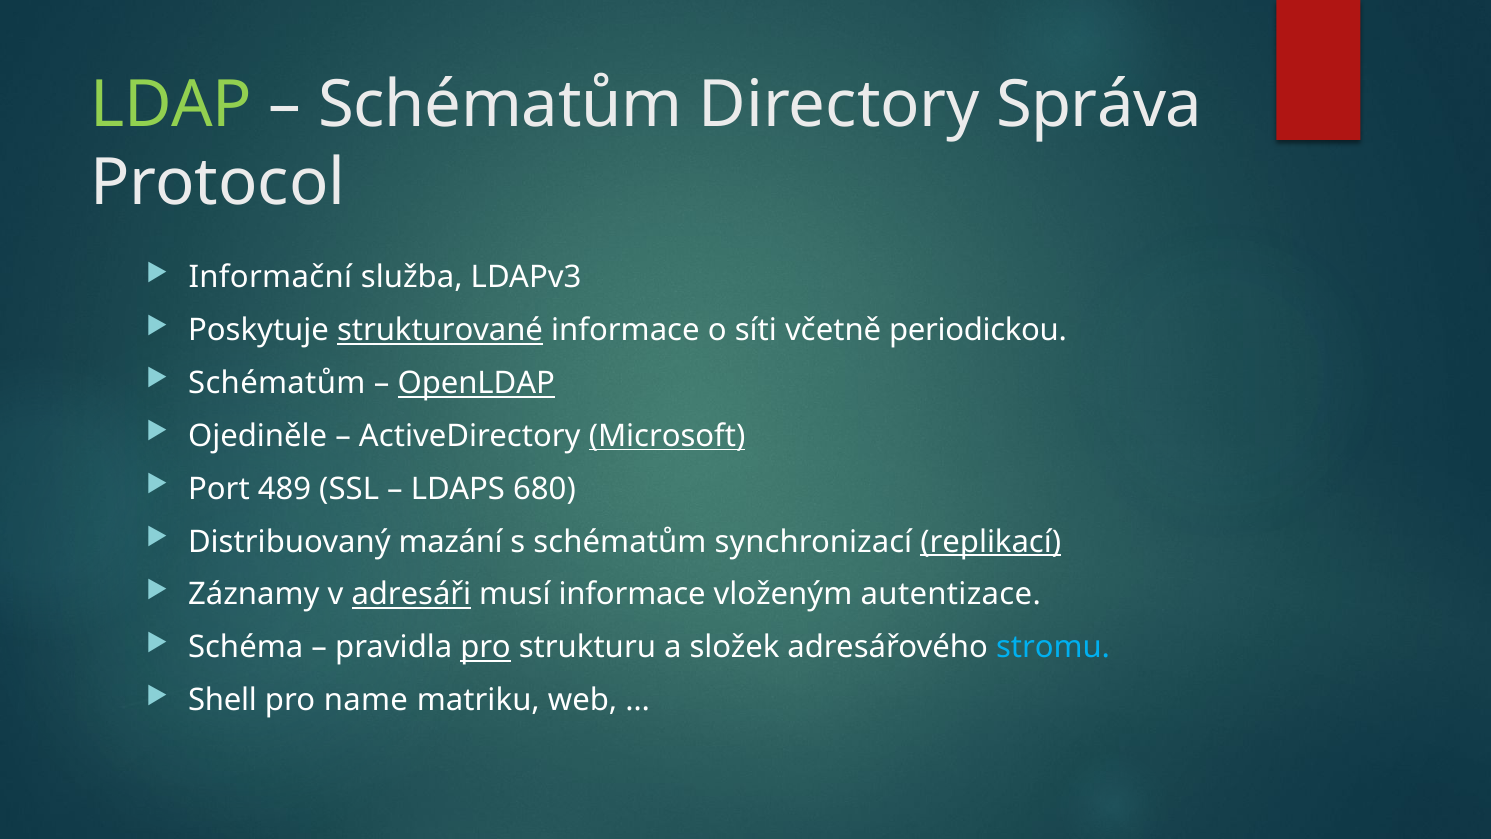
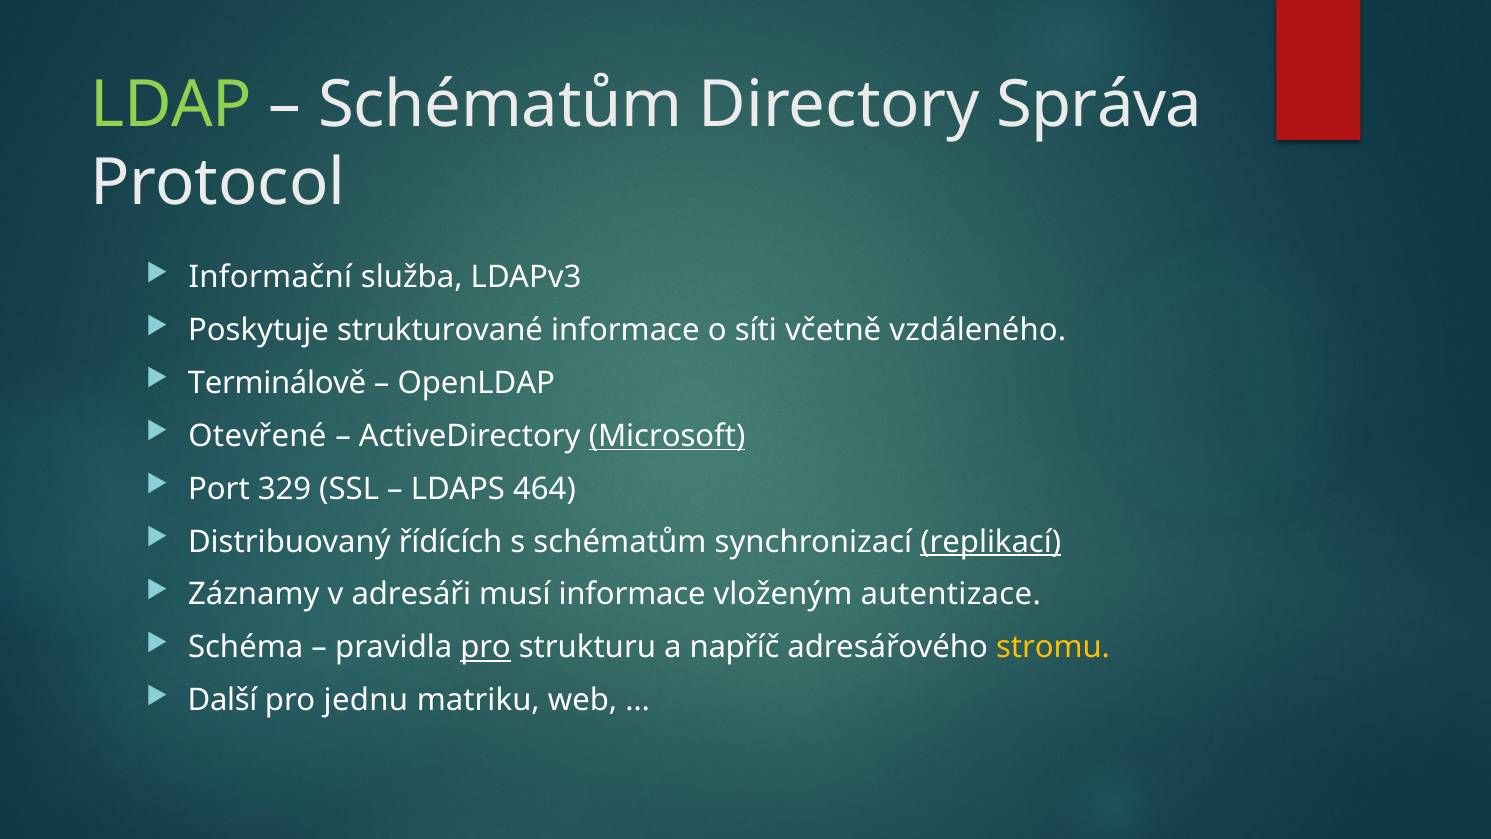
strukturované underline: present -> none (440, 330)
periodickou: periodickou -> vzdáleného (978, 330)
Schématům: Schématům -> Terminálově (277, 383)
OpenLDAP underline: present -> none (476, 383)
Ojediněle: Ojediněle -> Otevřené (257, 436)
489: 489 -> 329 (284, 489)
680: 680 -> 464 (544, 489)
mazání: mazání -> řídících (451, 542)
adresáři underline: present -> none (411, 594)
složek: složek -> napříč (735, 647)
stromu colour: light blue -> yellow (1053, 647)
Shell: Shell -> Další (223, 700)
name: name -> jednu (366, 700)
